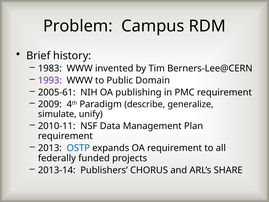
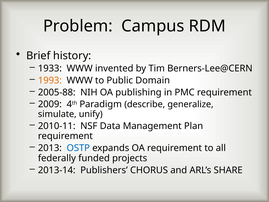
1983: 1983 -> 1933 (50, 68)
1993 colour: purple -> orange (50, 80)
2005-61: 2005-61 -> 2005-88 (57, 92)
